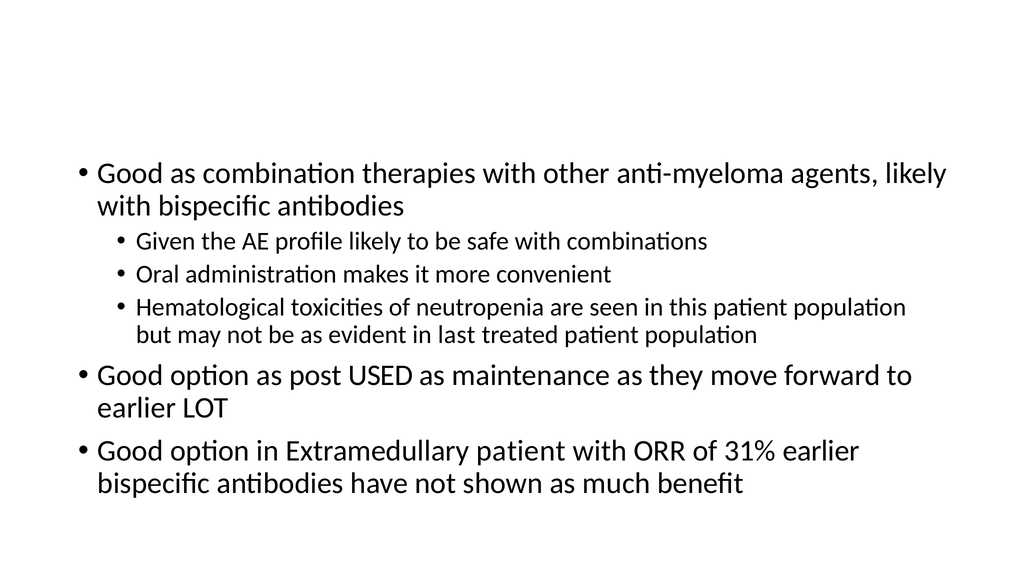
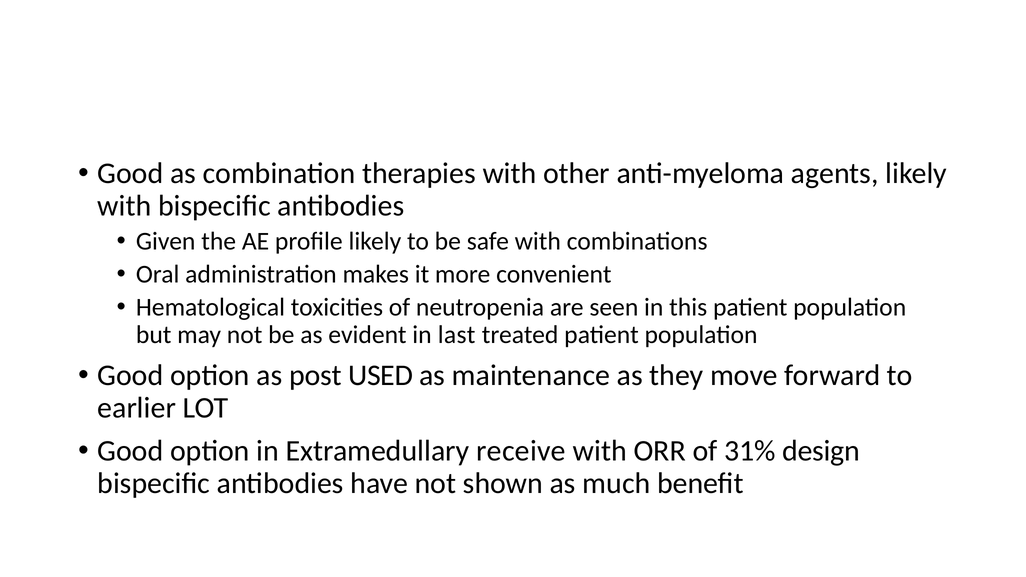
Extramedullary patient: patient -> receive (521, 451)
31% earlier: earlier -> design (821, 451)
